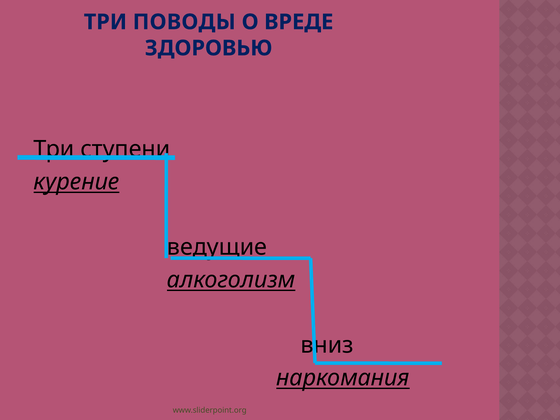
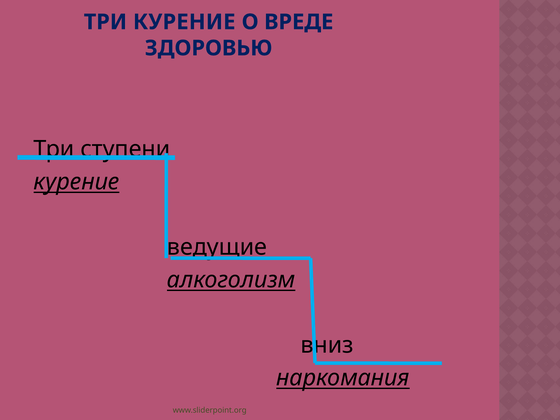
ТРИ ПОВОДЫ: ПОВОДЫ -> КУРЕНИЕ (184, 22)
